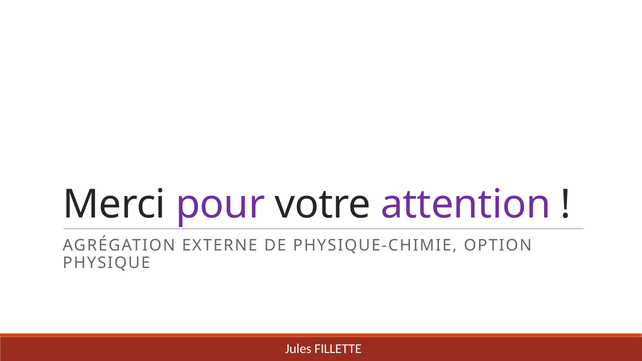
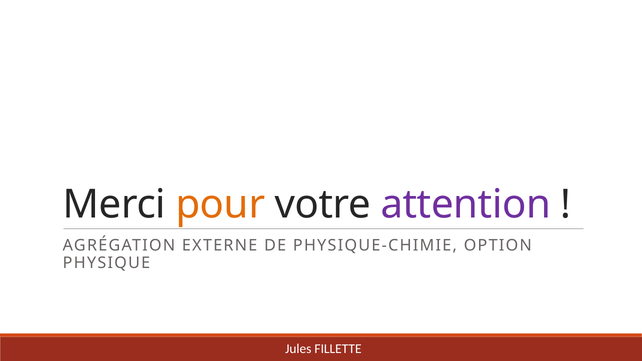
pour colour: purple -> orange (220, 205)
